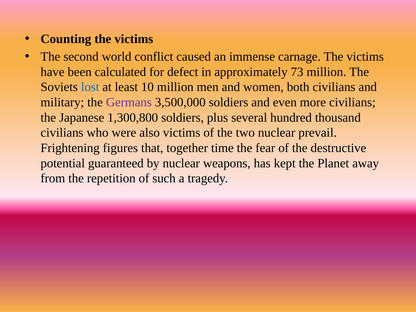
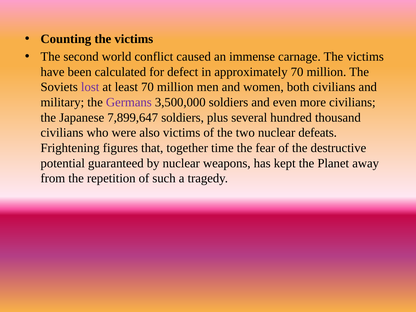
approximately 73: 73 -> 70 (297, 72)
lost colour: blue -> purple (90, 87)
least 10: 10 -> 70 (147, 87)
1,300,800: 1,300,800 -> 7,899,647 (133, 118)
prevail: prevail -> defeats (318, 133)
